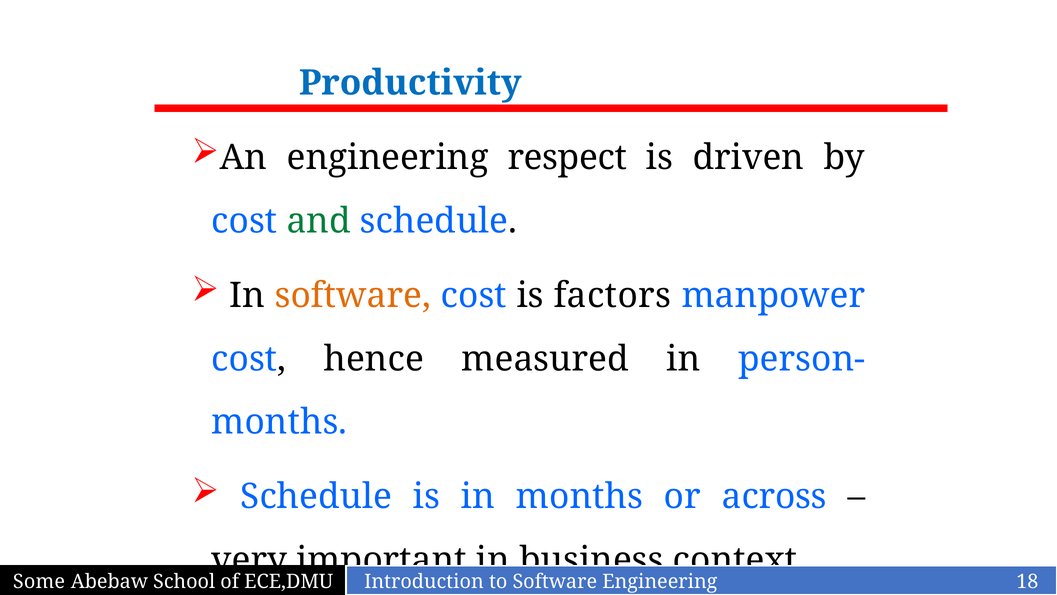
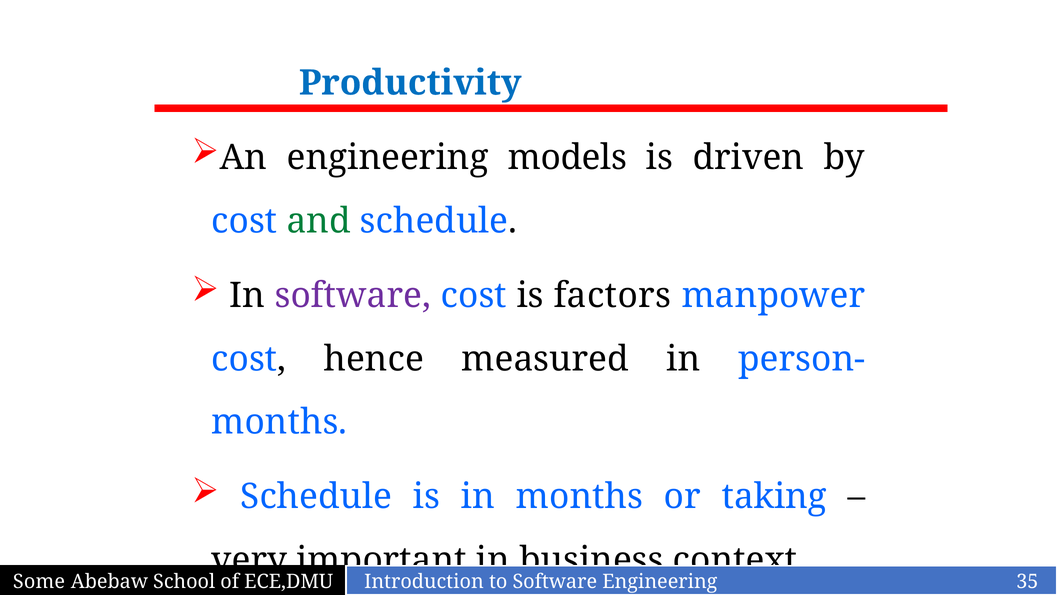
respect: respect -> models (567, 157)
software colour: orange -> purple (353, 295)
across: across -> taking (774, 496)
18: 18 -> 35 (1027, 581)
